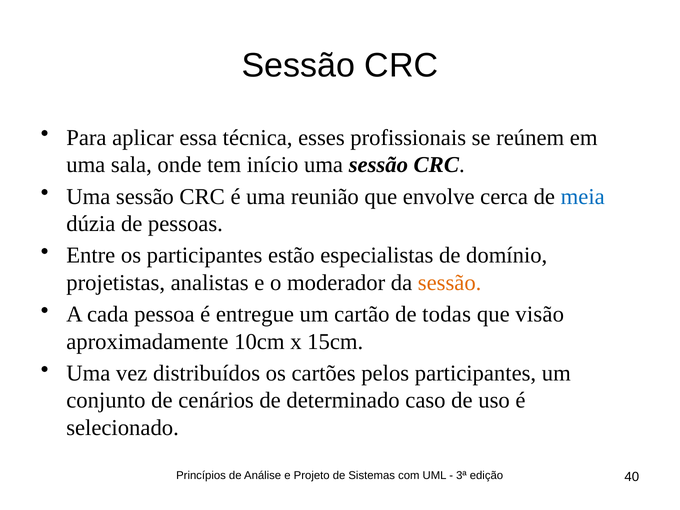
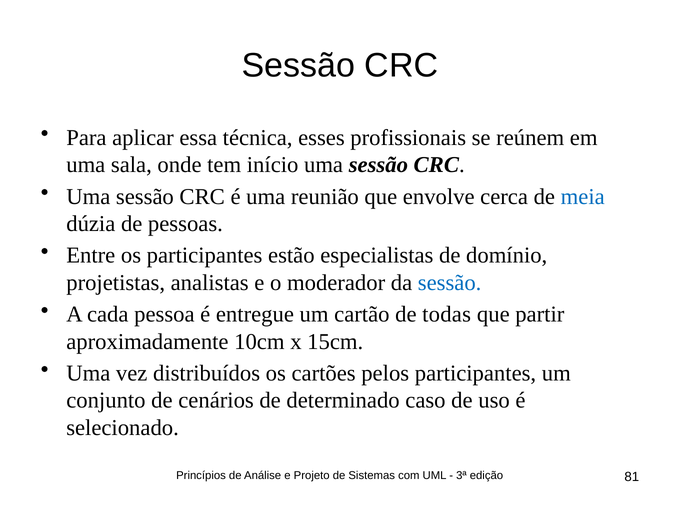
sessão colour: orange -> blue (450, 283)
visão: visão -> partir (540, 314)
40: 40 -> 81 (632, 477)
